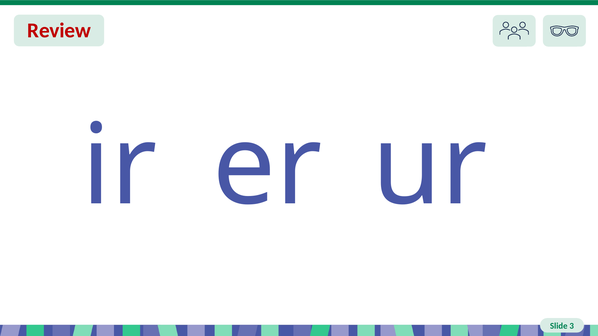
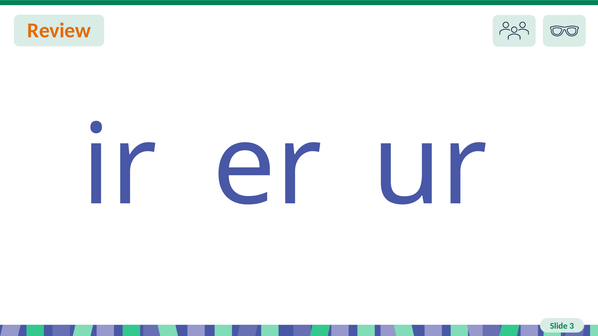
Review colour: red -> orange (59, 30)
